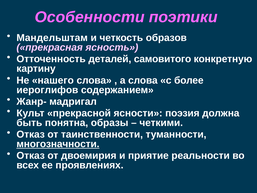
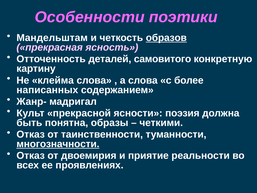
образов underline: none -> present (166, 38)
нашего: нашего -> клейма (53, 80)
иероглифов: иероглифов -> написанных (47, 90)
